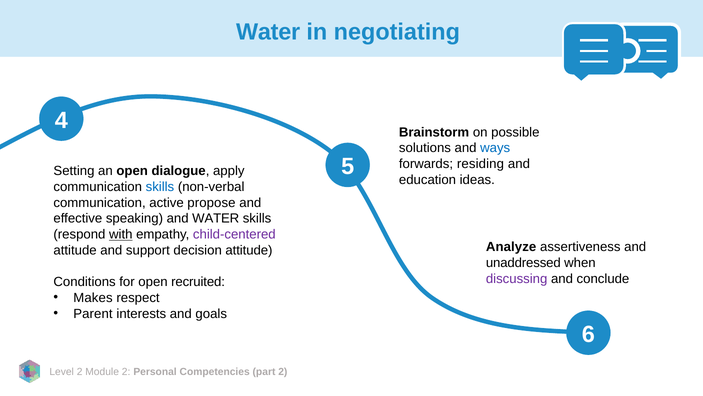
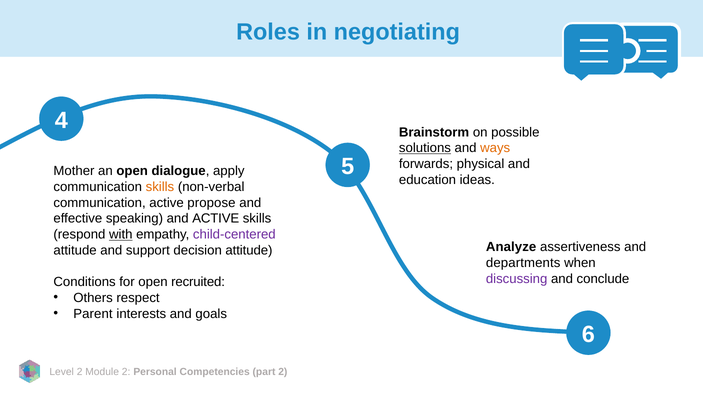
Water: Water -> Roles (268, 32)
solutions underline: none -> present (425, 148)
ways colour: blue -> orange (495, 148)
residing: residing -> physical (481, 164)
Setting: Setting -> Mother (74, 171)
skills colour: blue -> orange (160, 187)
and WATER: WATER -> ACTIVE (216, 218)
unaddressed: unaddressed -> departments (523, 263)
Makes: Makes -> Others (93, 297)
